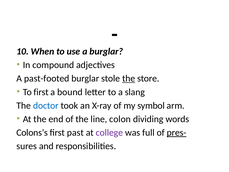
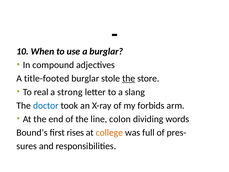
past-footed: past-footed -> title-footed (47, 78)
To first: first -> real (41, 92)
bound: bound -> strong (70, 92)
symbol: symbol -> forbids (151, 105)
Colons’s: Colons’s -> Bound’s (32, 132)
past: past -> rises (75, 132)
college colour: purple -> orange (109, 132)
pres- underline: present -> none (177, 132)
